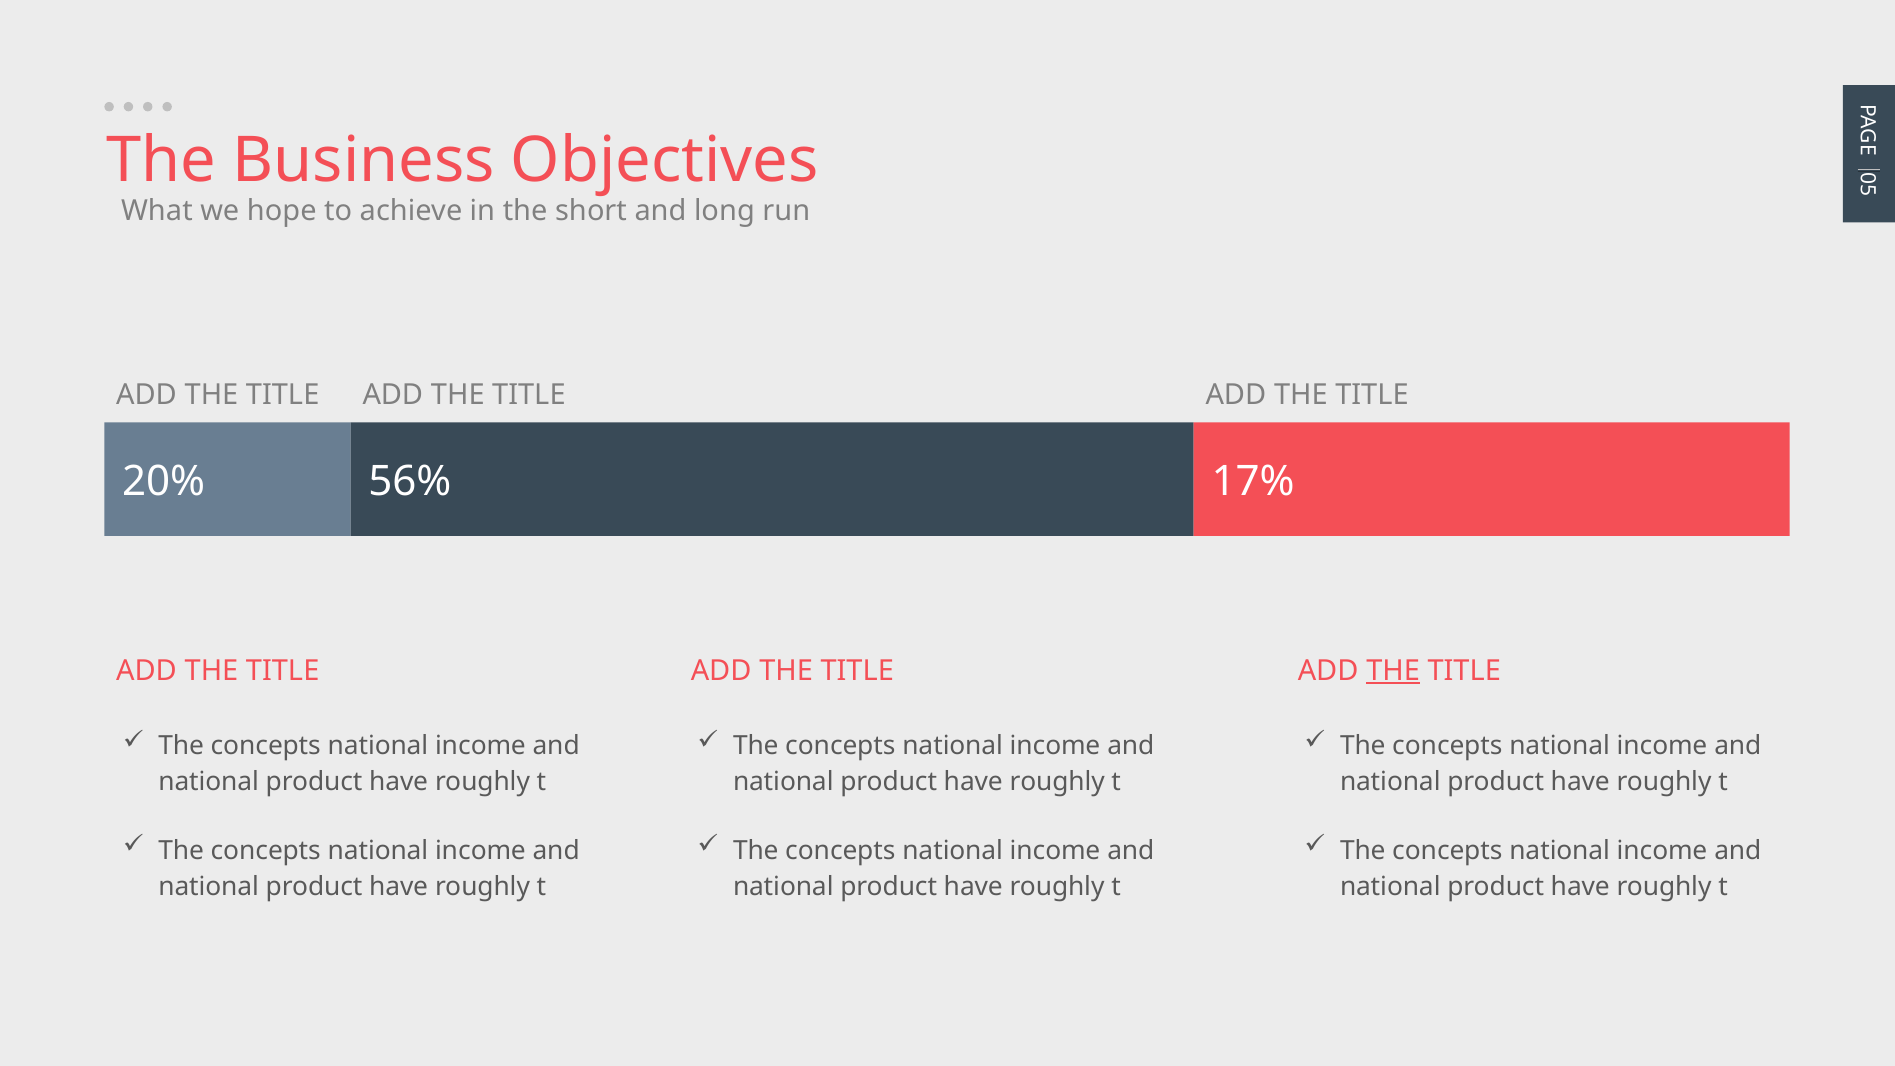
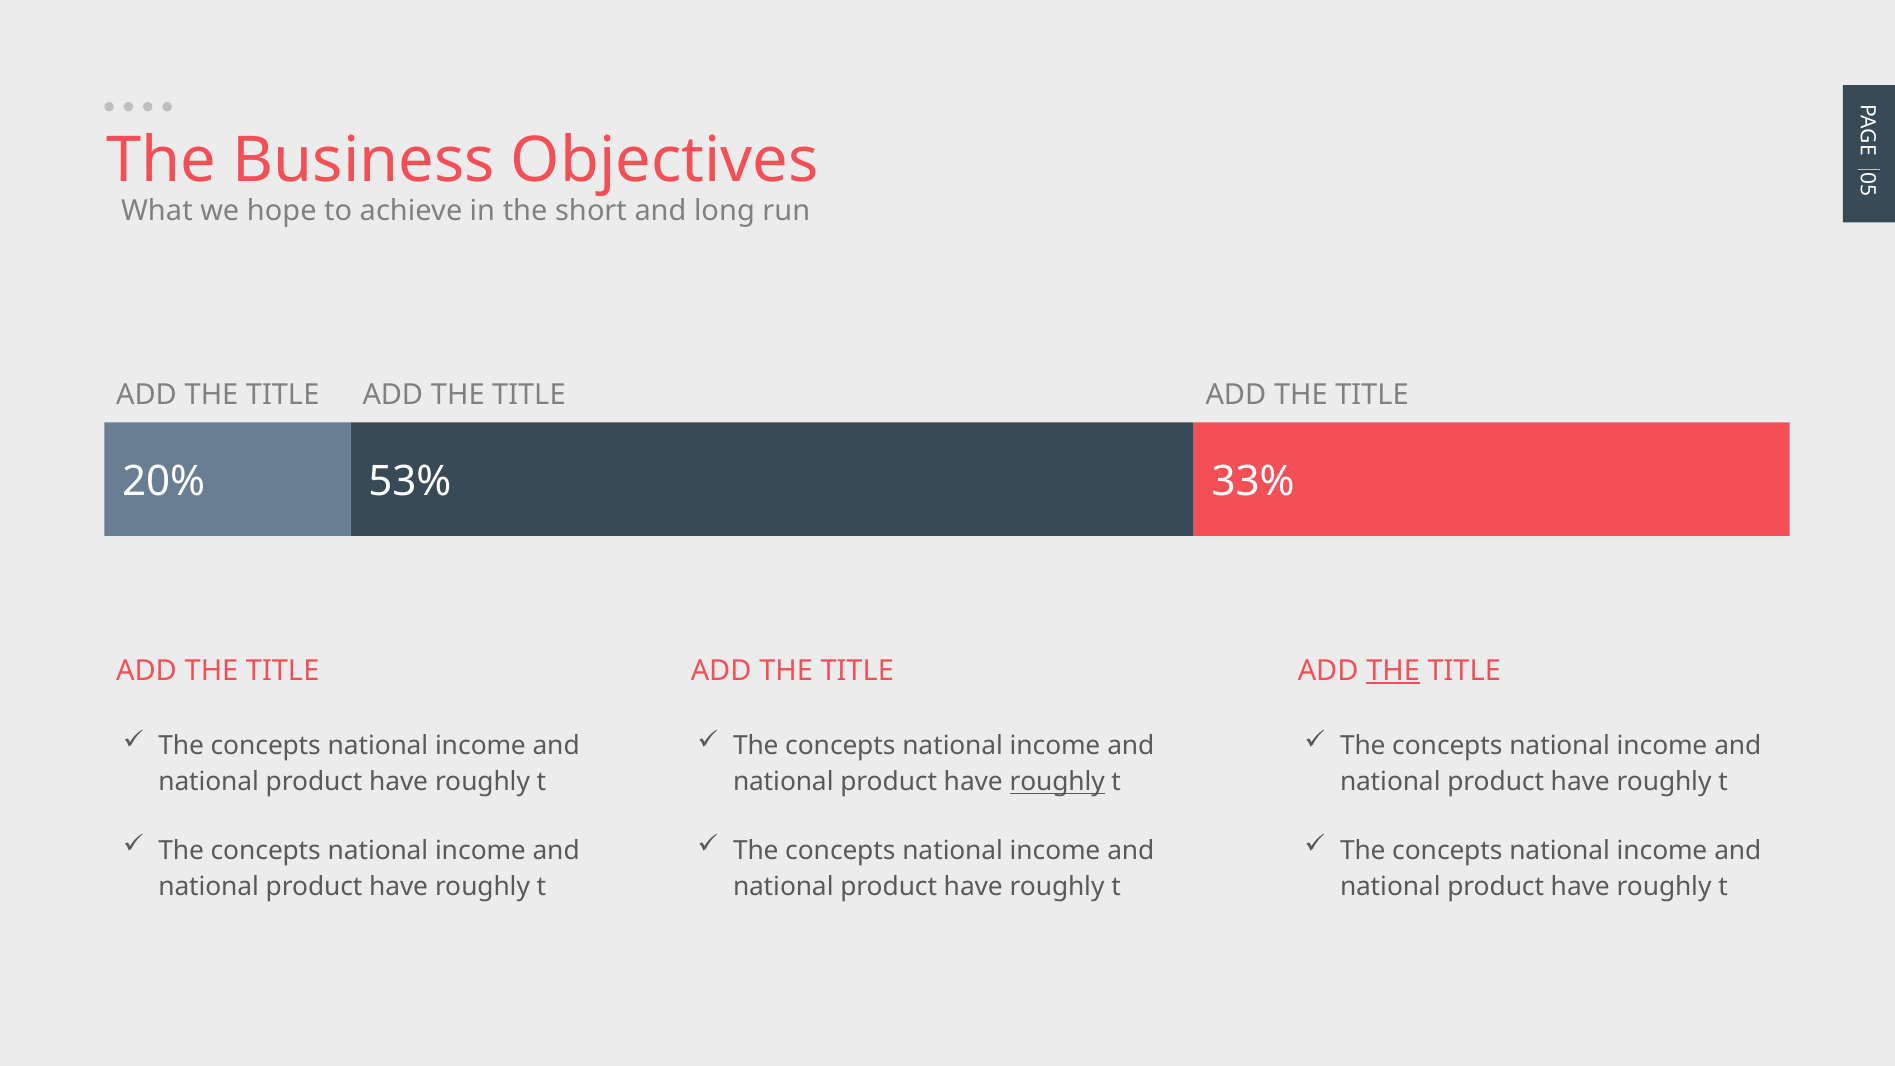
56%: 56% -> 53% (410, 482)
17%: 17% -> 33% (1253, 482)
roughly underline: none -> present (1057, 782)
